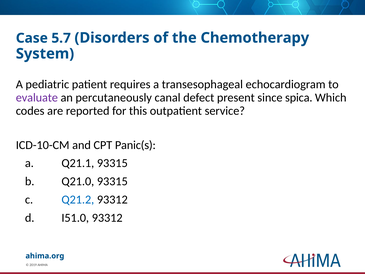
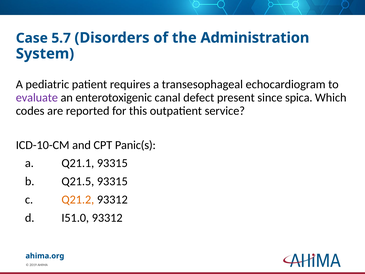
Chemotherapy: Chemotherapy -> Administration (255, 38)
percutaneously: percutaneously -> enterotoxigenic (114, 98)
Q21.0: Q21.0 -> Q21.5 (78, 181)
Q21.2 colour: blue -> orange (78, 199)
